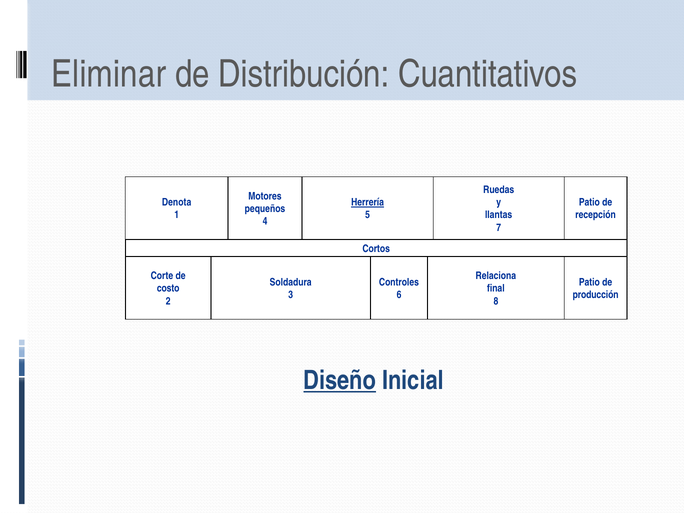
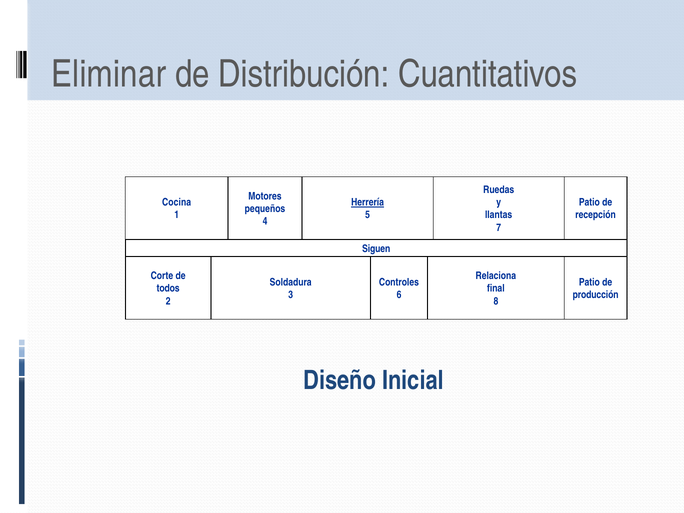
Denota: Denota -> Cocina (177, 202)
Cortos: Cortos -> Siguen (376, 249)
costo: costo -> todos (168, 289)
Diseño underline: present -> none (340, 380)
